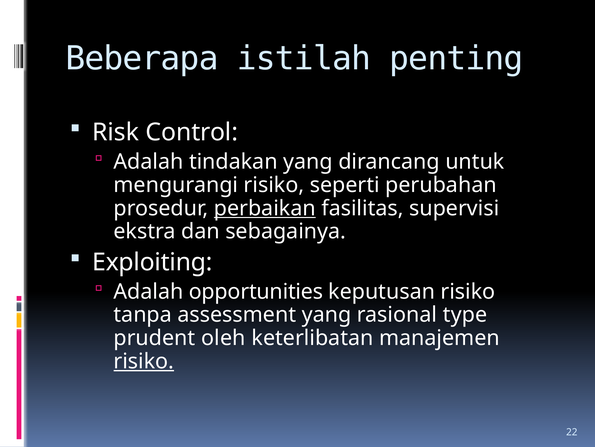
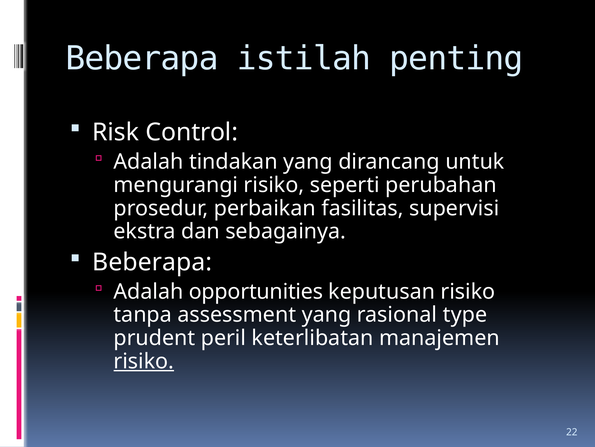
perbaikan underline: present -> none (265, 208)
Exploiting: Exploiting -> Beberapa (152, 262)
oleh: oleh -> peril (223, 337)
